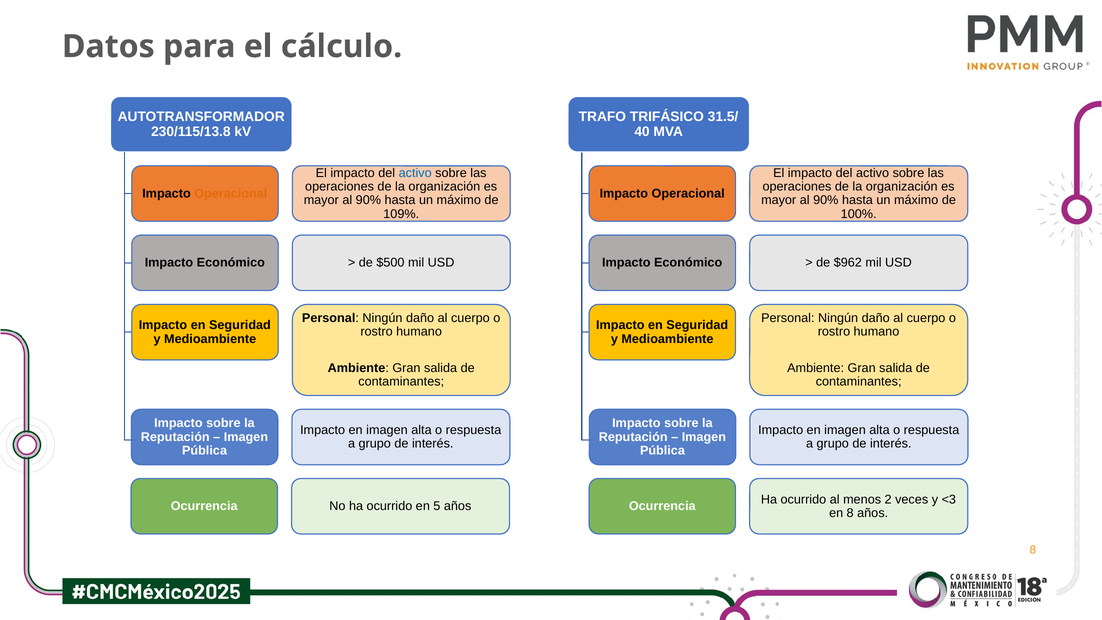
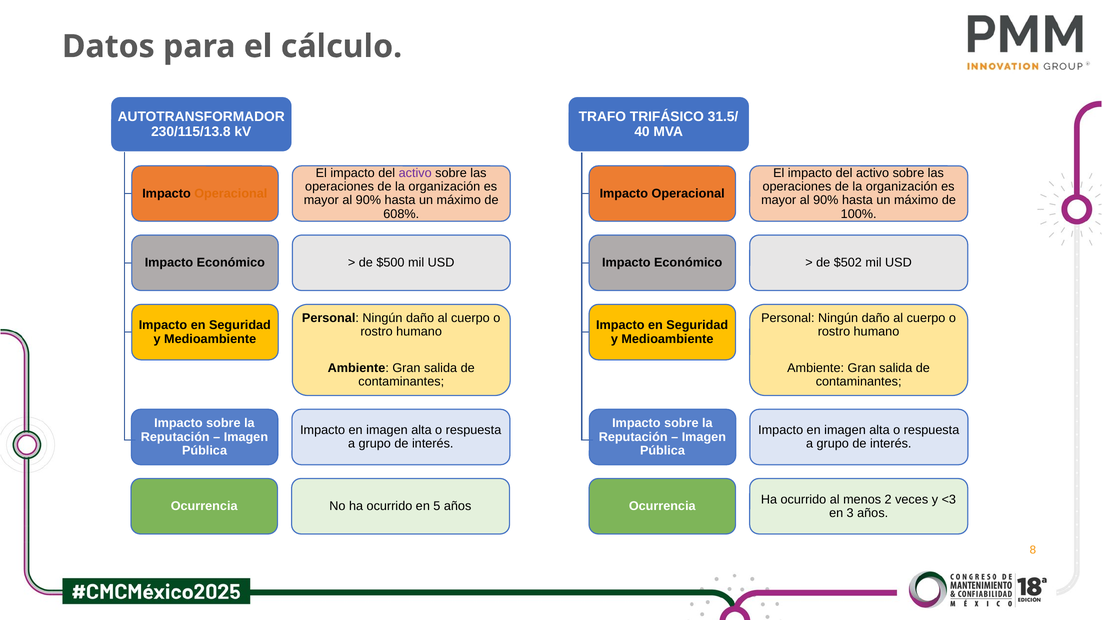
activo colour: blue -> purple (415, 173)
109%: 109% -> 608% (401, 214)
$962: $962 -> $502 (848, 263)
en 8: 8 -> 3 (850, 513)
